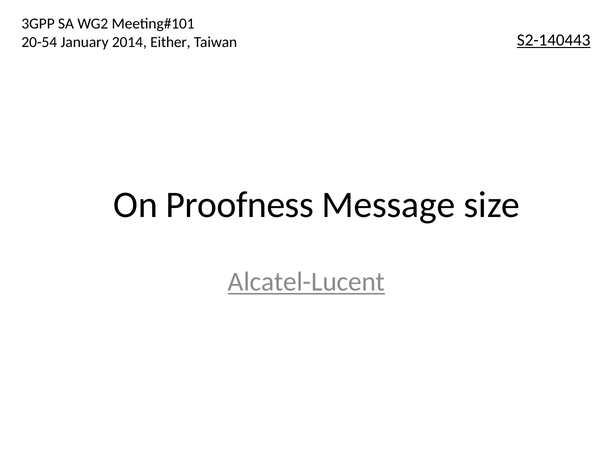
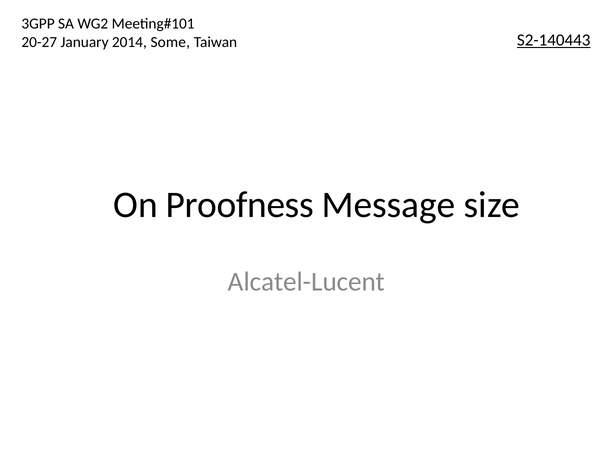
20-54: 20-54 -> 20-27 (39, 42)
Either: Either -> Some (170, 42)
Alcatel-Lucent underline: present -> none (306, 282)
